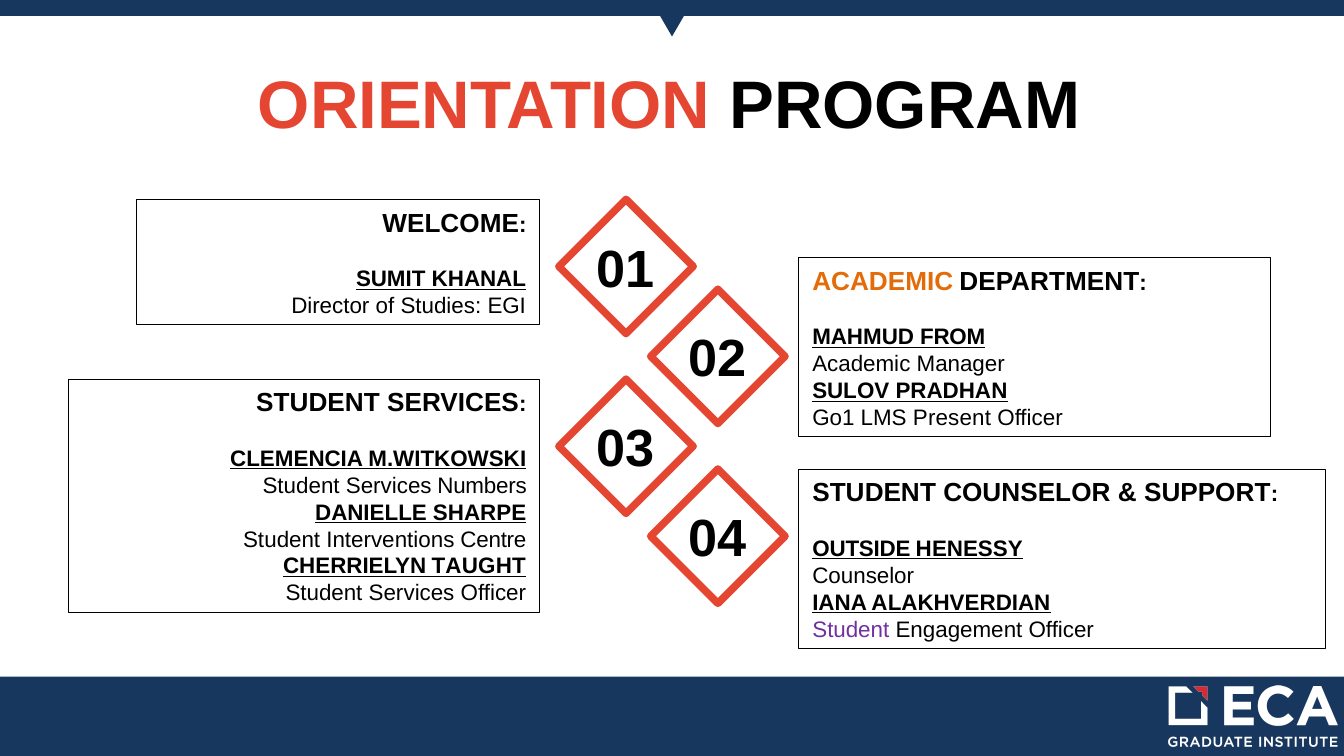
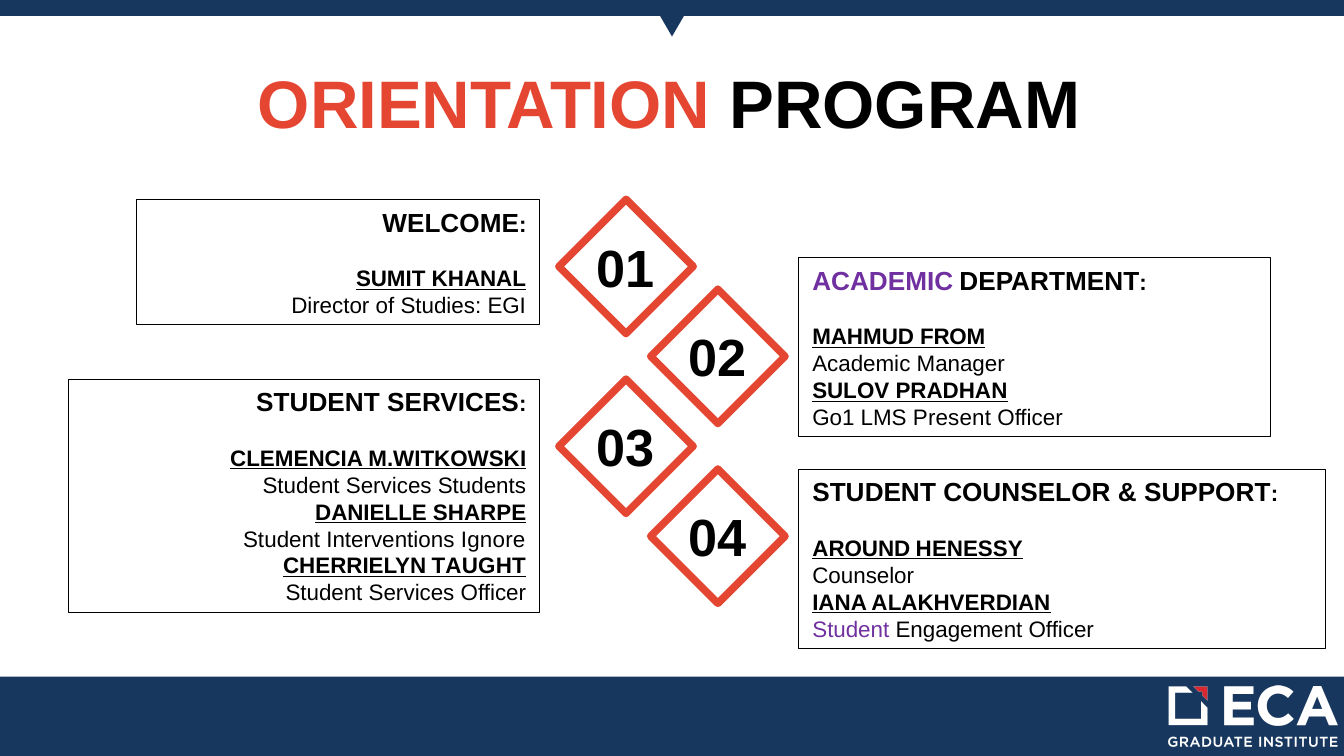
ACADEMIC colour: orange -> purple (883, 282)
Numbers: Numbers -> Students (482, 486)
Centre: Centre -> Ignore (493, 540)
OUTSIDE: OUTSIDE -> AROUND (861, 549)
